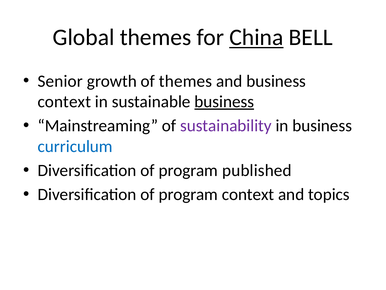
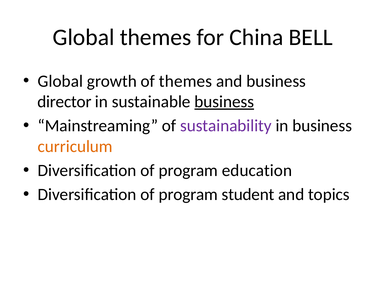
China underline: present -> none (256, 37)
Senior: Senior -> Global (60, 81)
context: context -> director (64, 102)
curriculum colour: blue -> orange (75, 146)
published: published -> education (257, 170)
program context: context -> student (248, 194)
